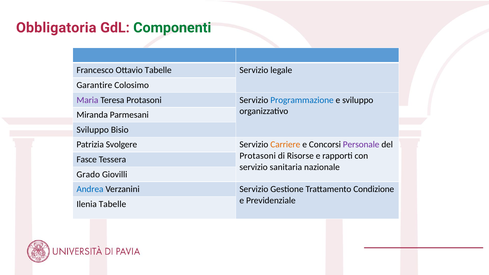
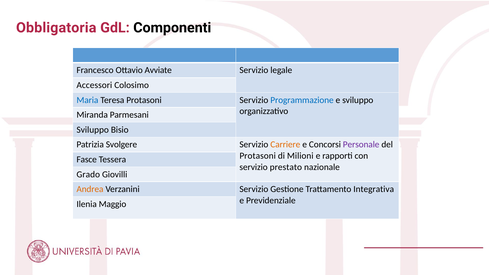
Componenti colour: green -> black (172, 28)
Ottavio Tabelle: Tabelle -> Avviate (158, 70)
Garantire: Garantire -> Accessori (94, 85)
Maria colour: purple -> blue (87, 100)
Risorse: Risorse -> Milioni (300, 156)
sanitaria: sanitaria -> prestato (286, 167)
Andrea colour: blue -> orange (90, 189)
Condizione: Condizione -> Integrativa (374, 189)
Ilenia Tabelle: Tabelle -> Maggio (113, 204)
